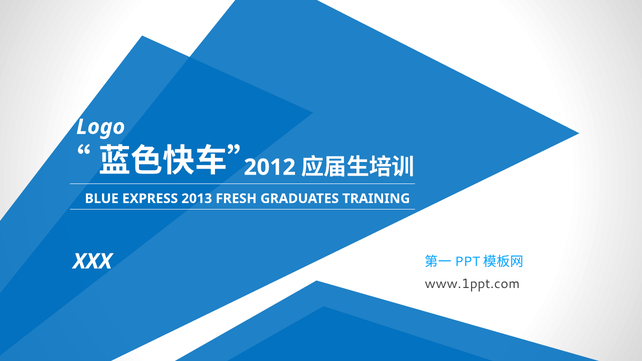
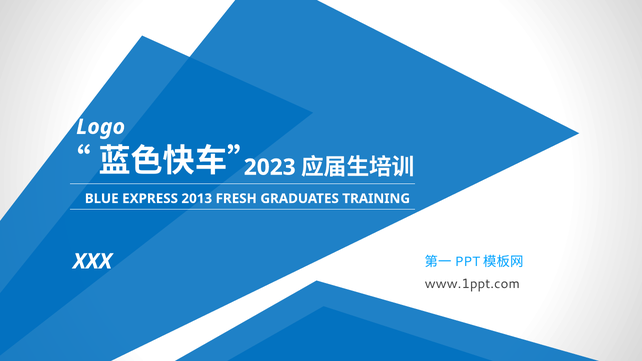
2012: 2012 -> 2023 (270, 167)
